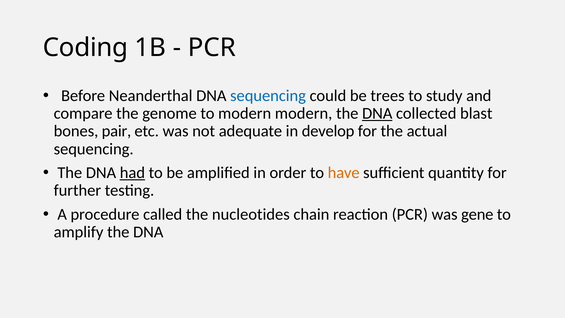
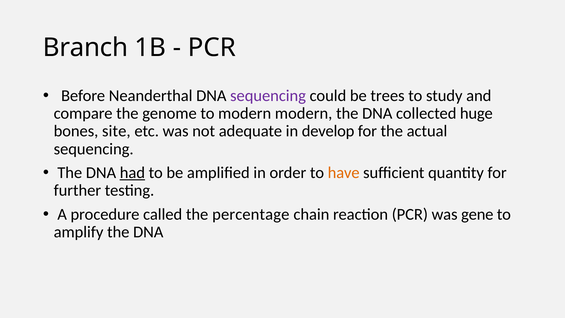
Coding: Coding -> Branch (85, 47)
sequencing colour: blue -> purple (268, 96)
DNA underline: present -> none (377, 113)
blast: blast -> huge (476, 113)
pair: pair -> site (116, 131)
nucleotides: nucleotides -> percentage (251, 214)
